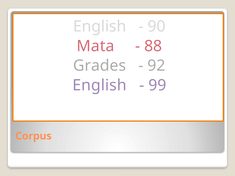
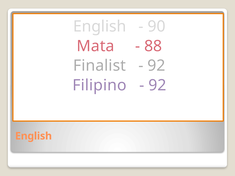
Grades: Grades -> Finalist (100, 66)
English: English -> Filipino (100, 85)
99: 99 -> 92 (157, 85)
Corpus: Corpus -> English (33, 136)
